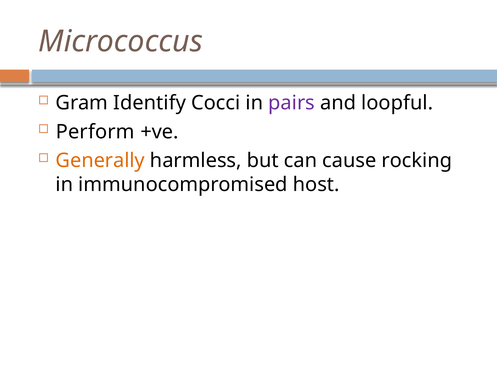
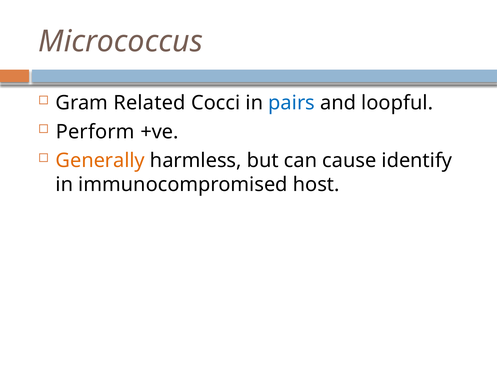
Identify: Identify -> Related (150, 103)
pairs colour: purple -> blue (292, 103)
rocking: rocking -> identify (417, 161)
